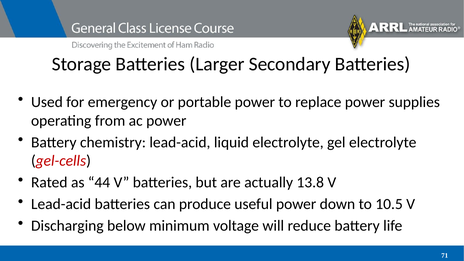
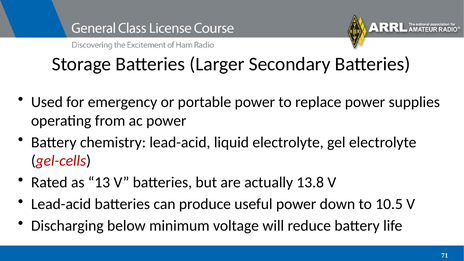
44: 44 -> 13 (99, 182)
